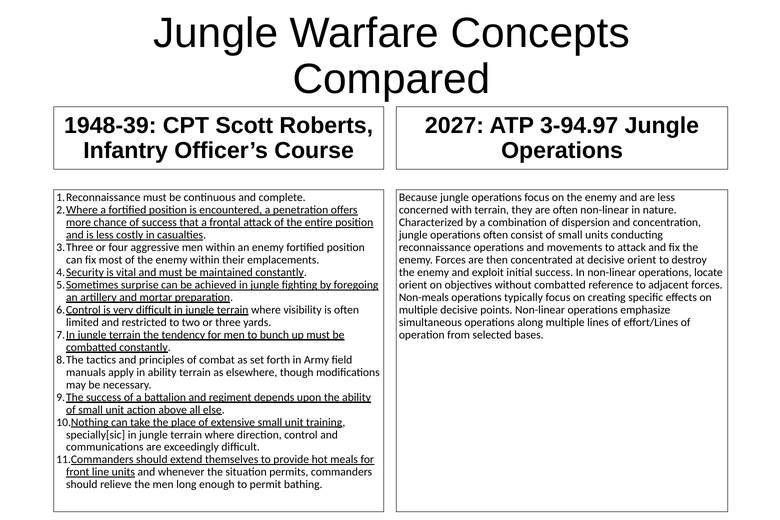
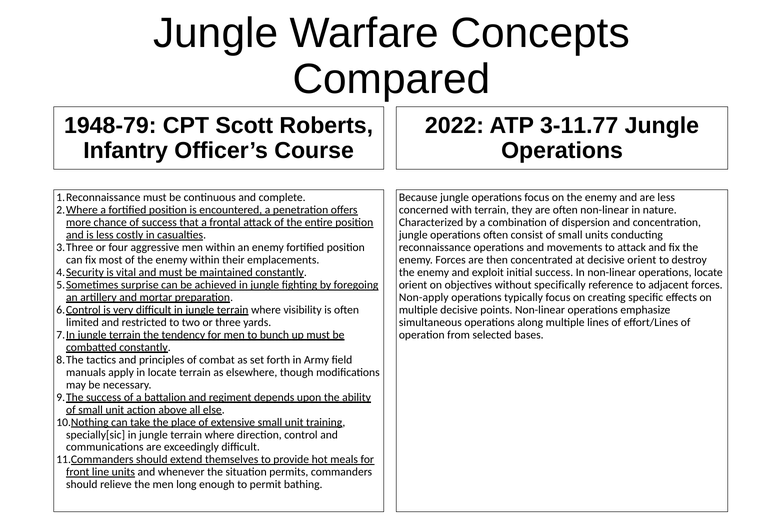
1948-39: 1948-39 -> 1948-79 (110, 125)
2027: 2027 -> 2022 (454, 125)
3-94.97: 3-94.97 -> 3-11.77 (579, 125)
without combatted: combatted -> specifically (560, 285)
Non-meals: Non-meals -> Non-apply (424, 297)
in ability: ability -> locate (162, 372)
